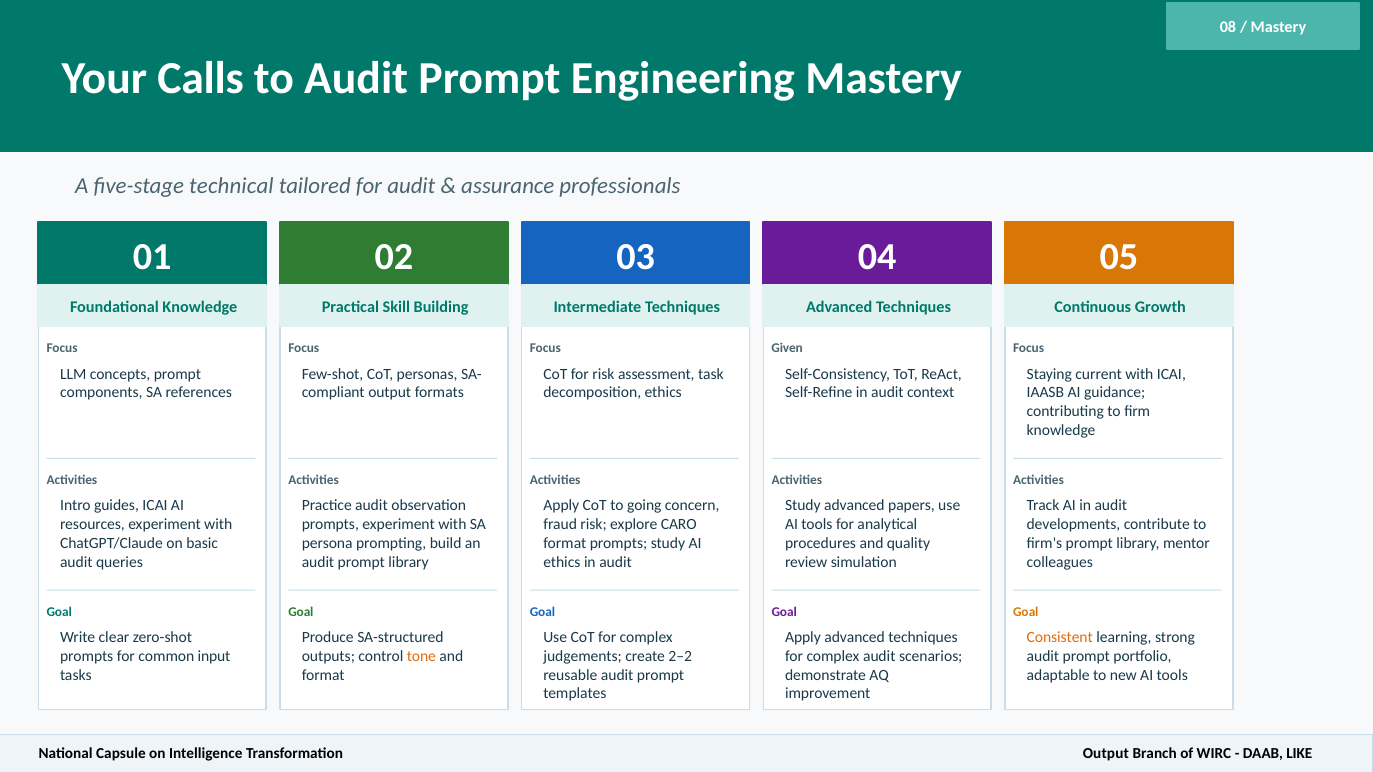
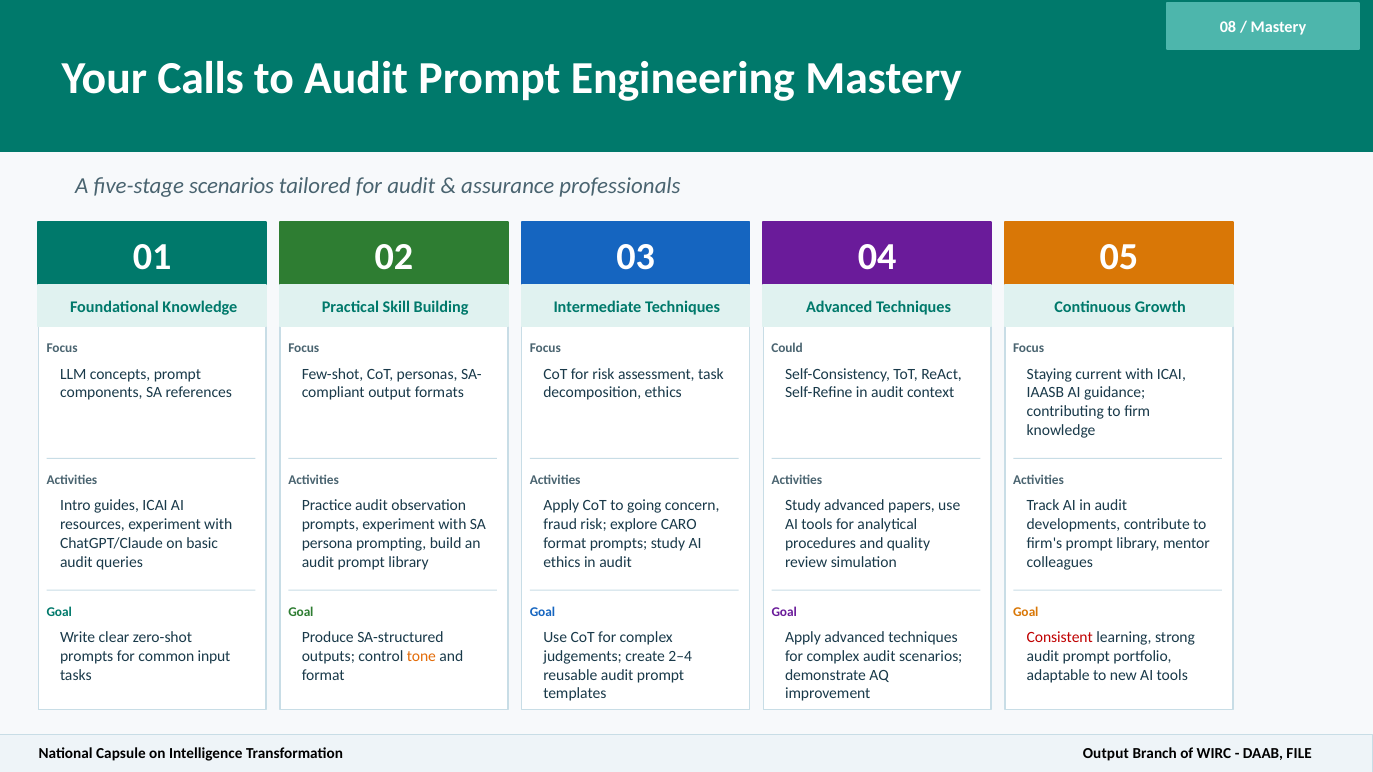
five-stage technical: technical -> scenarios (232, 186)
Given: Given -> Could (787, 348)
Consistent colour: orange -> red (1060, 638)
2–2: 2–2 -> 2–4 (680, 657)
LIKE: LIKE -> FILE (1299, 754)
